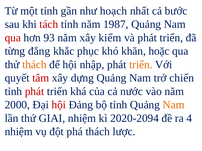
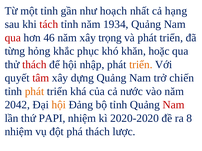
bước: bước -> hạng (176, 11)
1987: 1987 -> 1934 (116, 24)
93: 93 -> 46 (49, 38)
kiểm: kiểm -> trọng (110, 38)
đẳng: đẳng -> hỏng (39, 51)
thách colour: orange -> red (34, 65)
phát colour: red -> orange (35, 92)
2000: 2000 -> 2042 (17, 105)
hội colour: red -> orange (59, 105)
Nam colour: orange -> red (174, 105)
GIAI: GIAI -> PAPI (52, 119)
2020-2094: 2020-2094 -> 2020-2020 (135, 119)
4: 4 -> 8 (189, 119)
